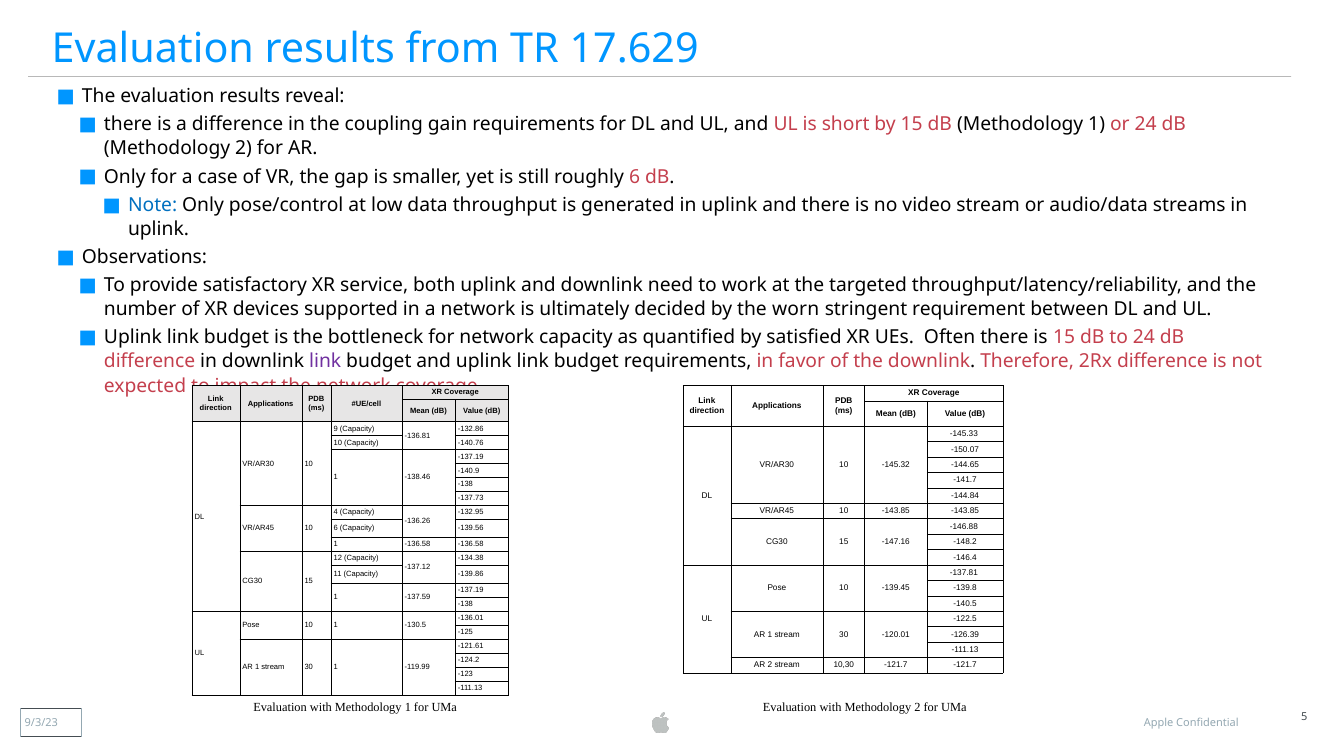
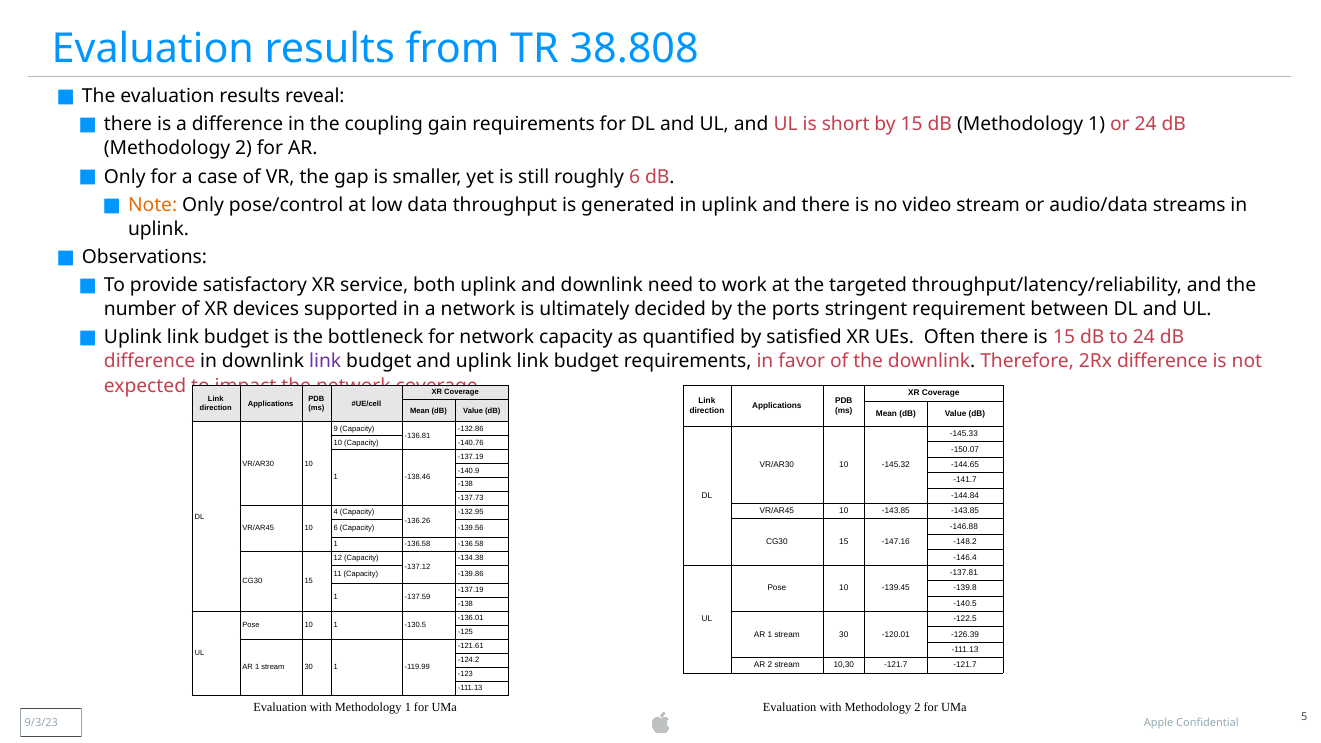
17.629: 17.629 -> 38.808 (634, 49)
Note colour: blue -> orange (153, 205)
worn: worn -> ports (796, 309)
